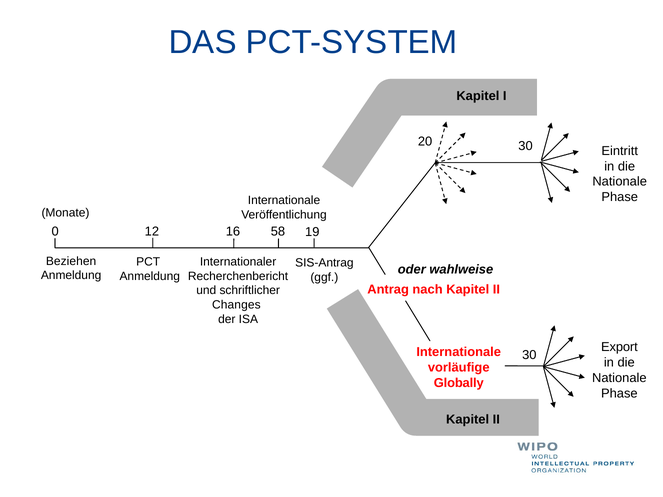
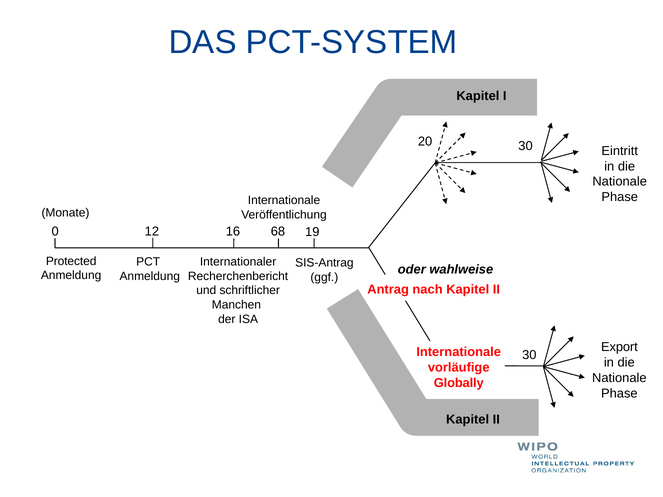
58: 58 -> 68 (278, 232)
Beziehen: Beziehen -> Protected (71, 261)
Changes: Changes -> Manchen (236, 305)
